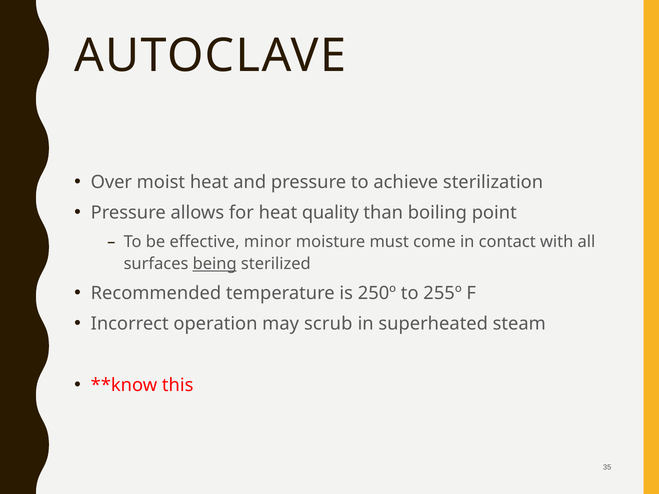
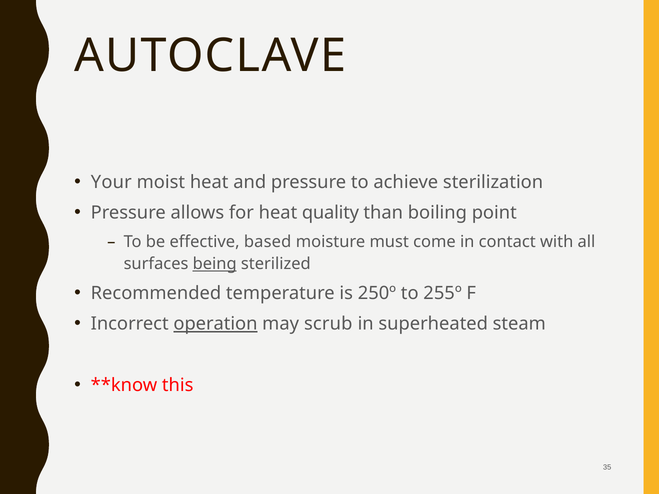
Over: Over -> Your (111, 182)
minor: minor -> based (268, 242)
operation underline: none -> present (215, 324)
